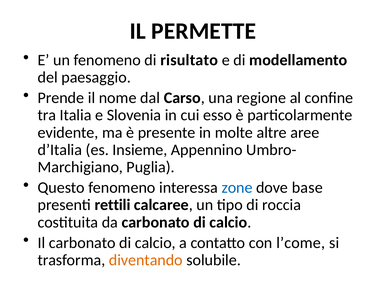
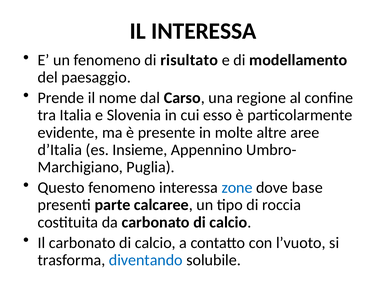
IL PERMETTE: PERMETTE -> INTERESSA (204, 31)
rettili: rettili -> parte (113, 205)
l’come: l’come -> l’vuoto (301, 243)
diventando colour: orange -> blue (146, 261)
